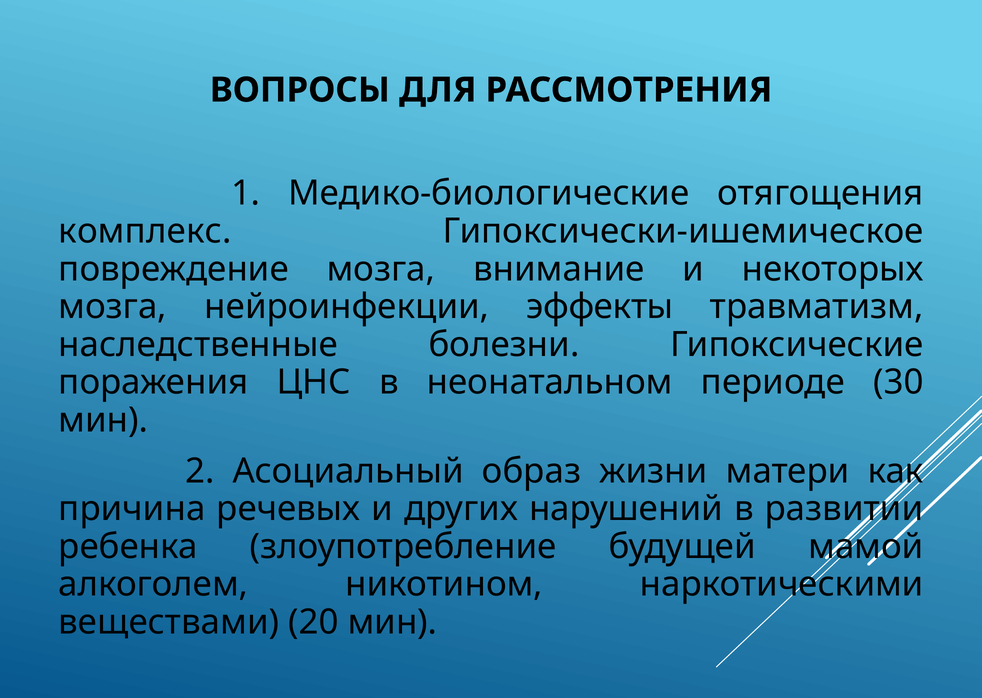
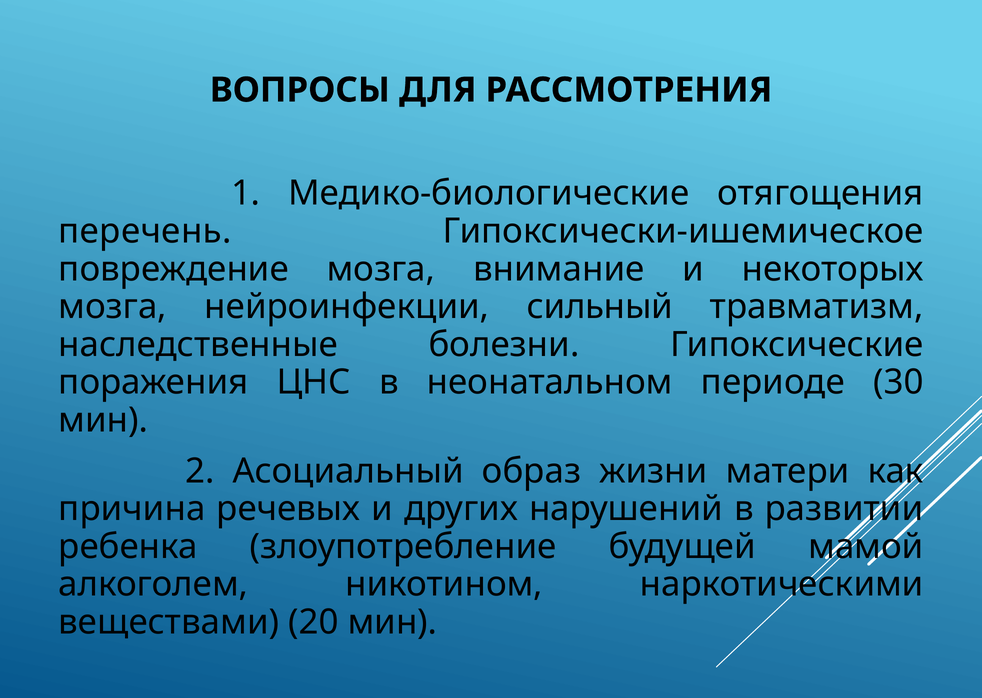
комплекс: комплекс -> перечень (145, 231)
эффекты: эффекты -> сильный (600, 307)
